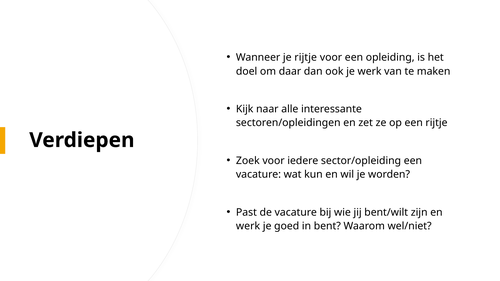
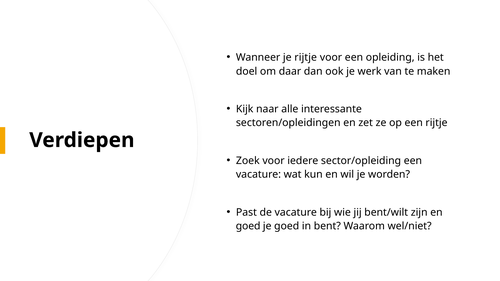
werk: werk -> goed (248, 226)
